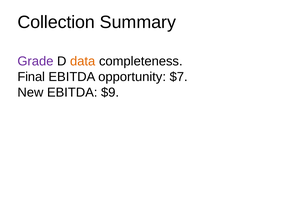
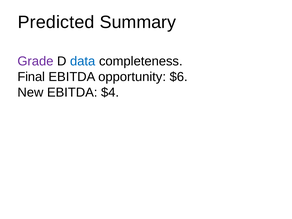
Collection: Collection -> Predicted (56, 22)
data colour: orange -> blue (83, 61)
$7: $7 -> $6 (179, 77)
$9: $9 -> $4 (110, 92)
